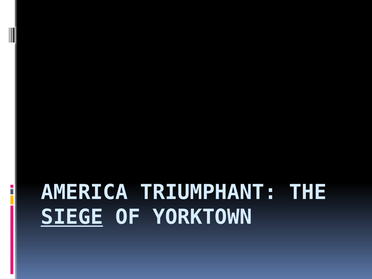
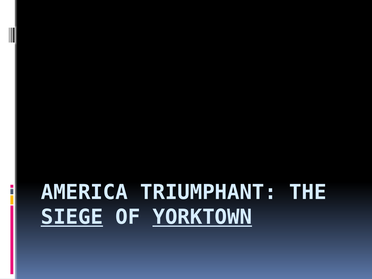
YORKTOWN underline: none -> present (202, 217)
